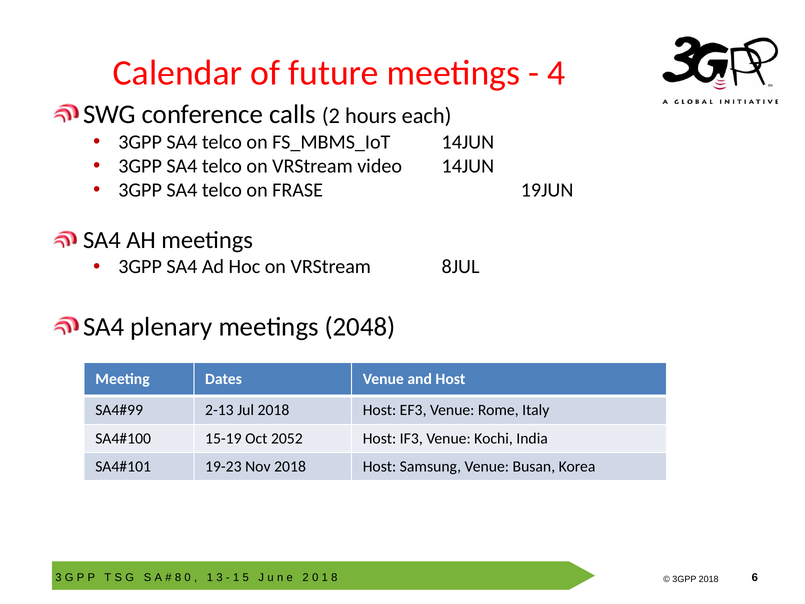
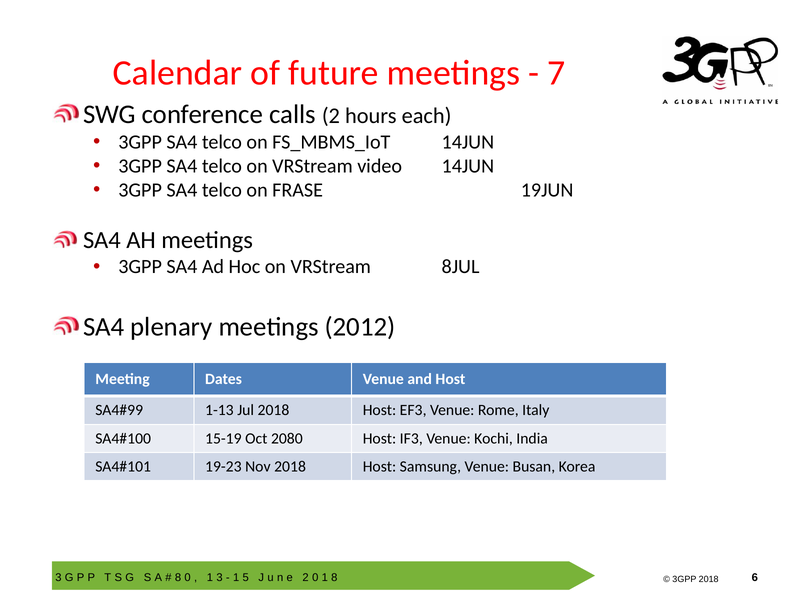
4: 4 -> 7 (557, 73)
meetings 2048: 2048 -> 2012 (360, 327)
2-13: 2-13 -> 1-13 (219, 410)
2052: 2052 -> 2080 (287, 438)
